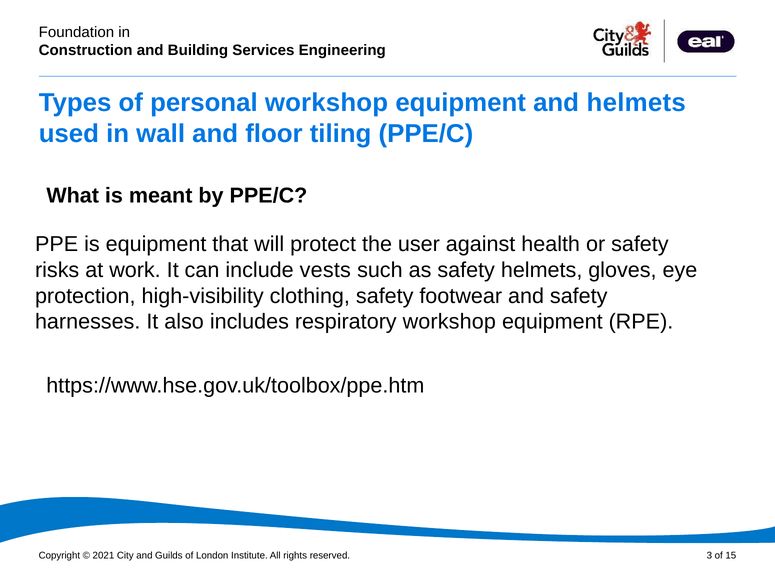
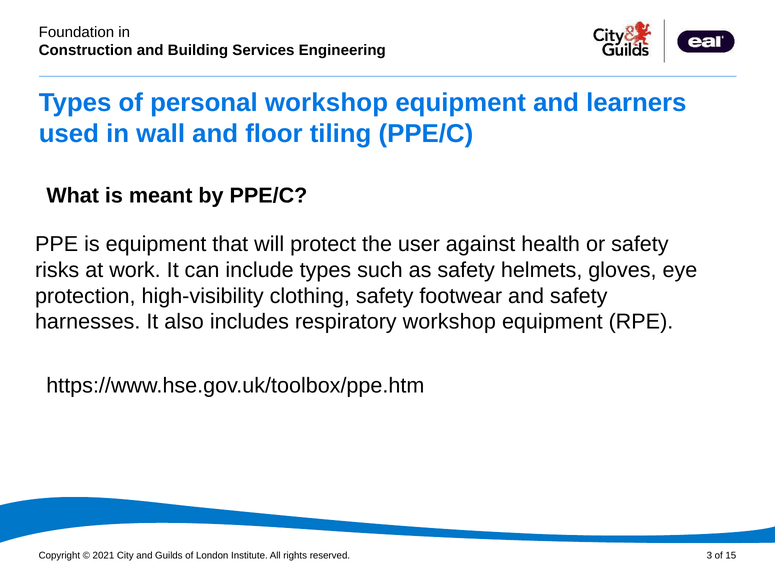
and helmets: helmets -> learners (636, 103)
include vests: vests -> types (325, 270)
